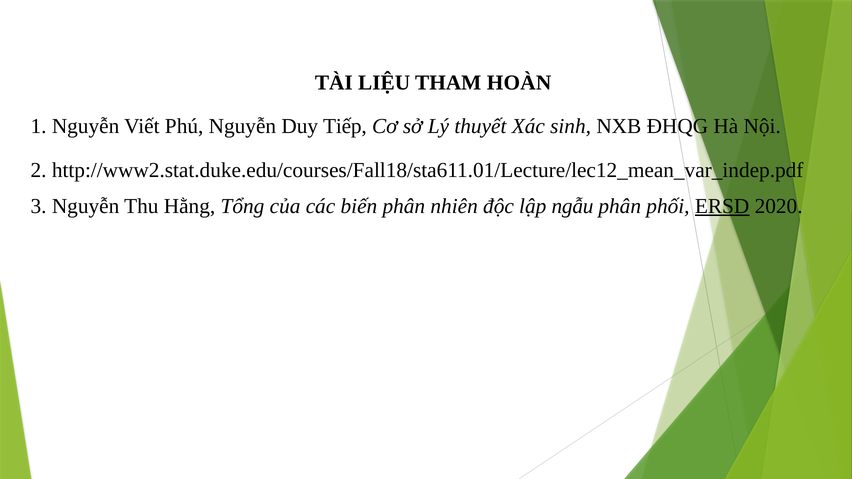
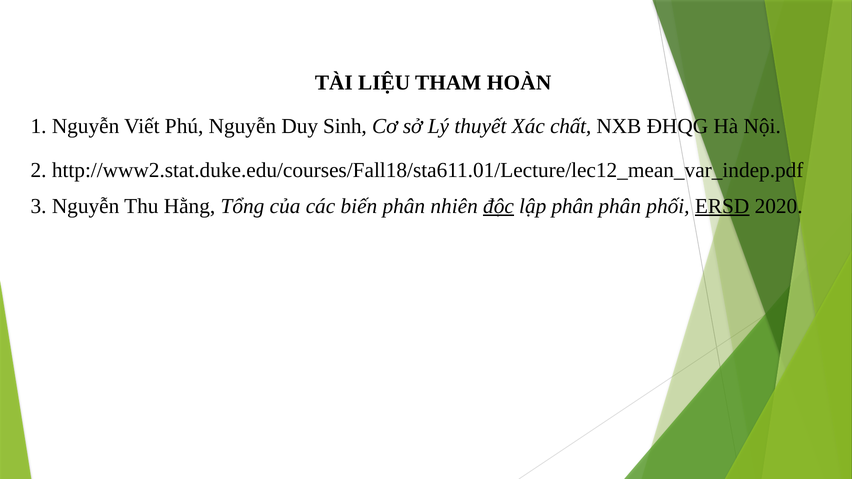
Tiếp: Tiếp -> Sinh (345, 126)
sinh: sinh -> chất (571, 126)
độc underline: none -> present (498, 206)
lập ngẫu: ngẫu -> phân (573, 206)
